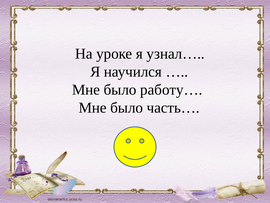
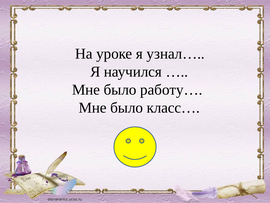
часть…: часть… -> класс… (173, 108)
